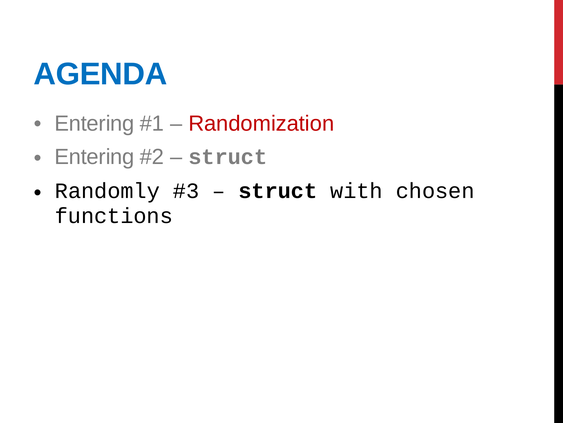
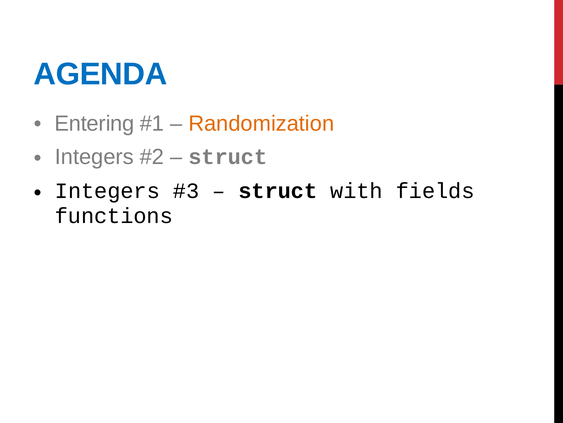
Randomization colour: red -> orange (261, 123)
Entering: Entering -> Integers (94, 157)
Randomly: Randomly -> Integers (107, 191)
chosen: chosen -> fields (435, 191)
